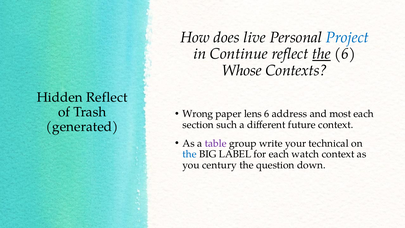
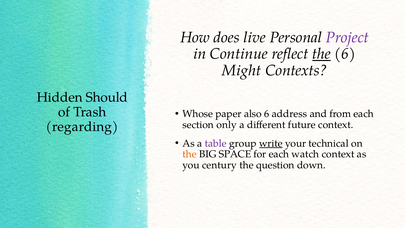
Project colour: blue -> purple (347, 37)
Whose: Whose -> Might (242, 70)
Hidden Reflect: Reflect -> Should (107, 97)
Wrong: Wrong -> Whose (198, 114)
lens: lens -> also (253, 114)
most: most -> from (340, 114)
such: such -> only (227, 125)
generated: generated -> regarding (82, 127)
write underline: none -> present (271, 143)
the colour: blue -> orange (190, 154)
LABEL: LABEL -> SPACE (235, 154)
